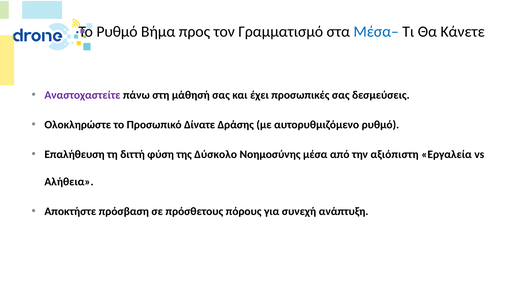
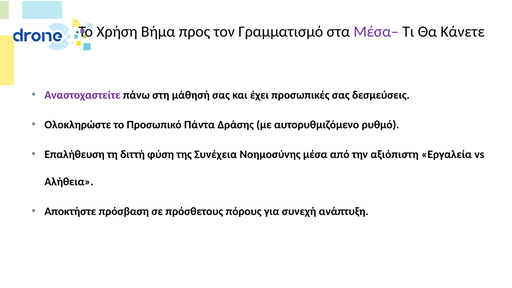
Ρυθμό: Ρυθμό -> Χρήση (117, 32)
Μέσα– colour: blue -> purple (376, 32)
Δίνατε: Δίνατε -> Πάντα (200, 125)
Δύσκολο: Δύσκολο -> Συνέχεια (216, 154)
